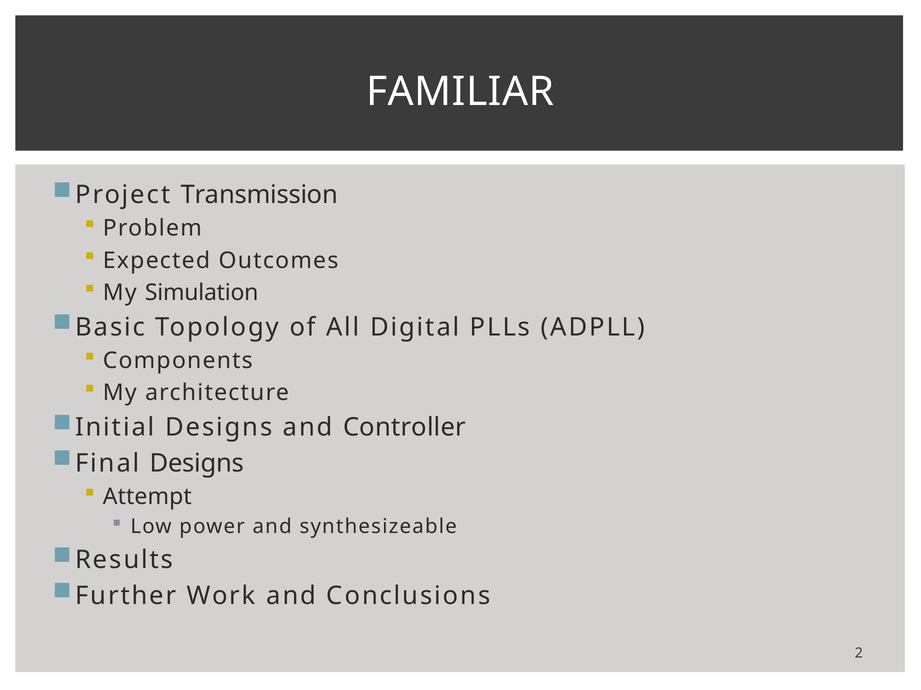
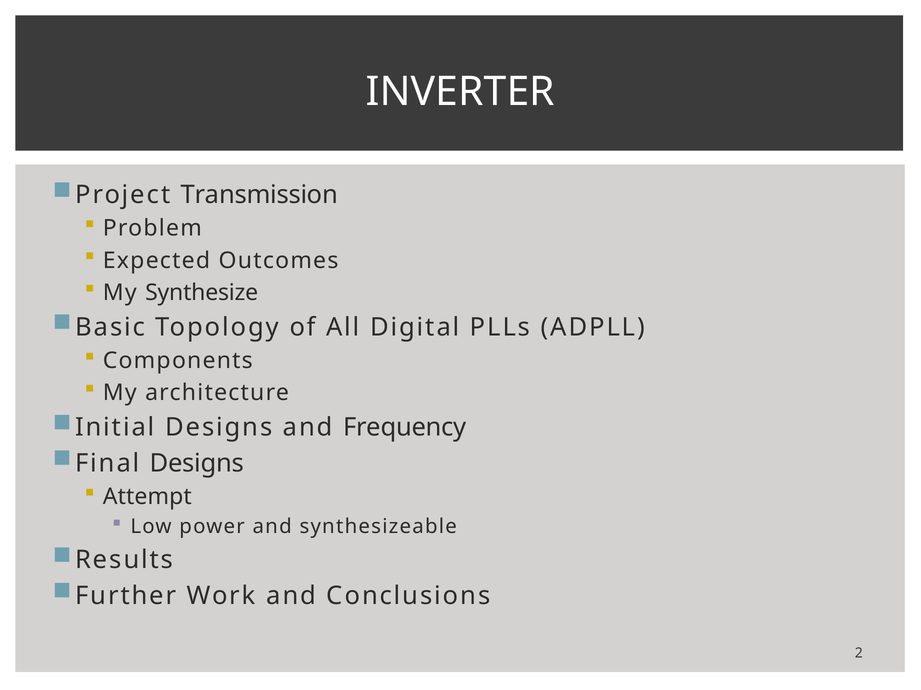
FAMILIAR: FAMILIAR -> INVERTER (460, 92)
Simulation: Simulation -> Synthesize (202, 293)
Controller: Controller -> Frequency (405, 428)
